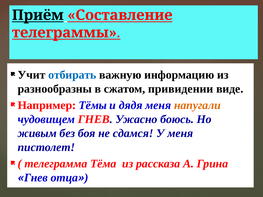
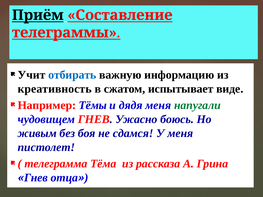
разнообразны: разнообразны -> креативность (55, 89)
привидении: привидении -> испытывает (181, 89)
напугали colour: orange -> green (197, 105)
